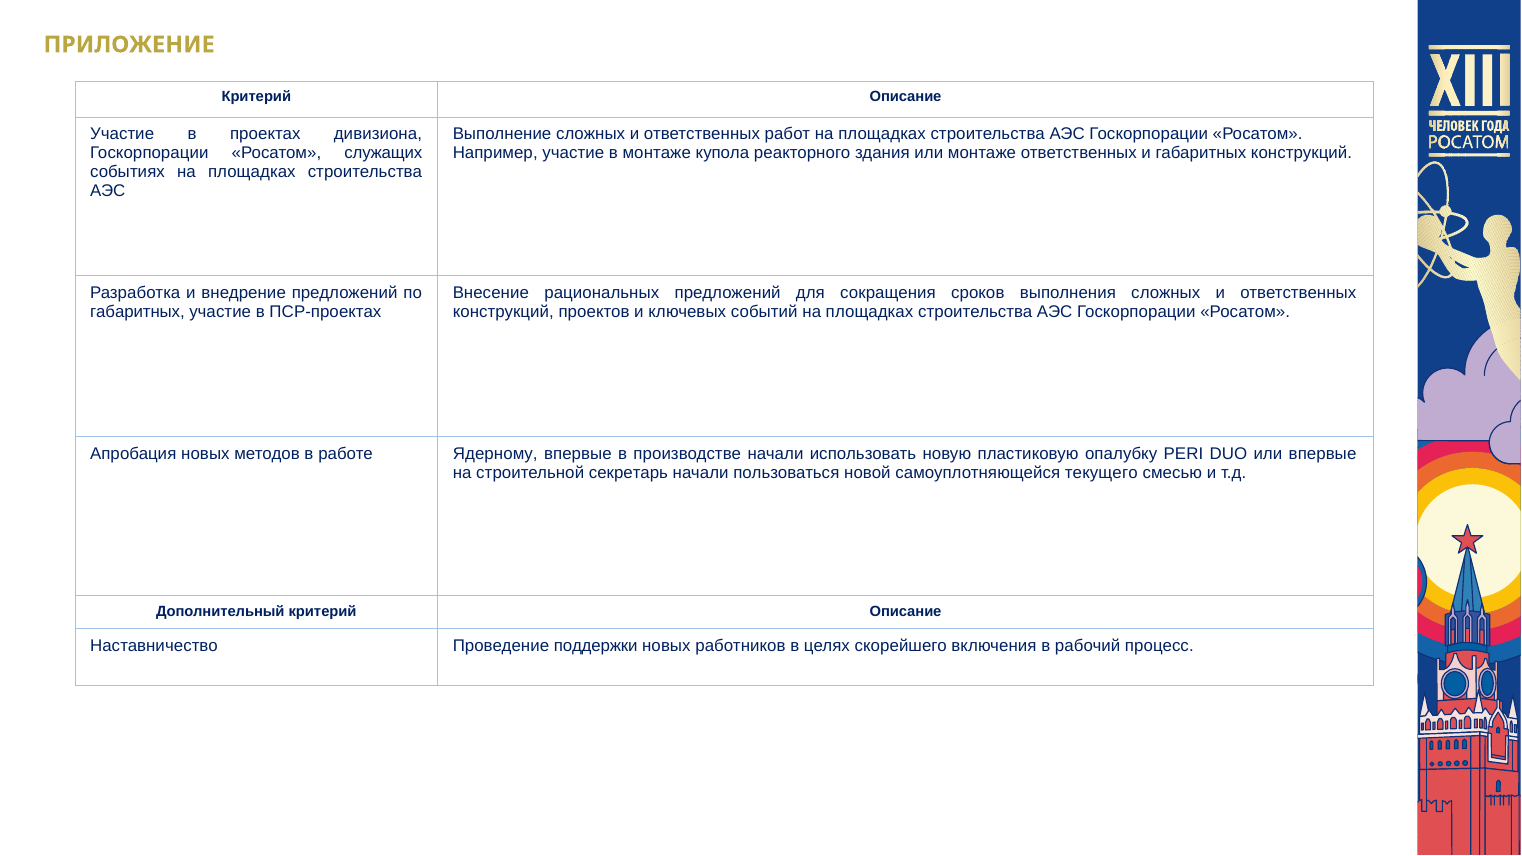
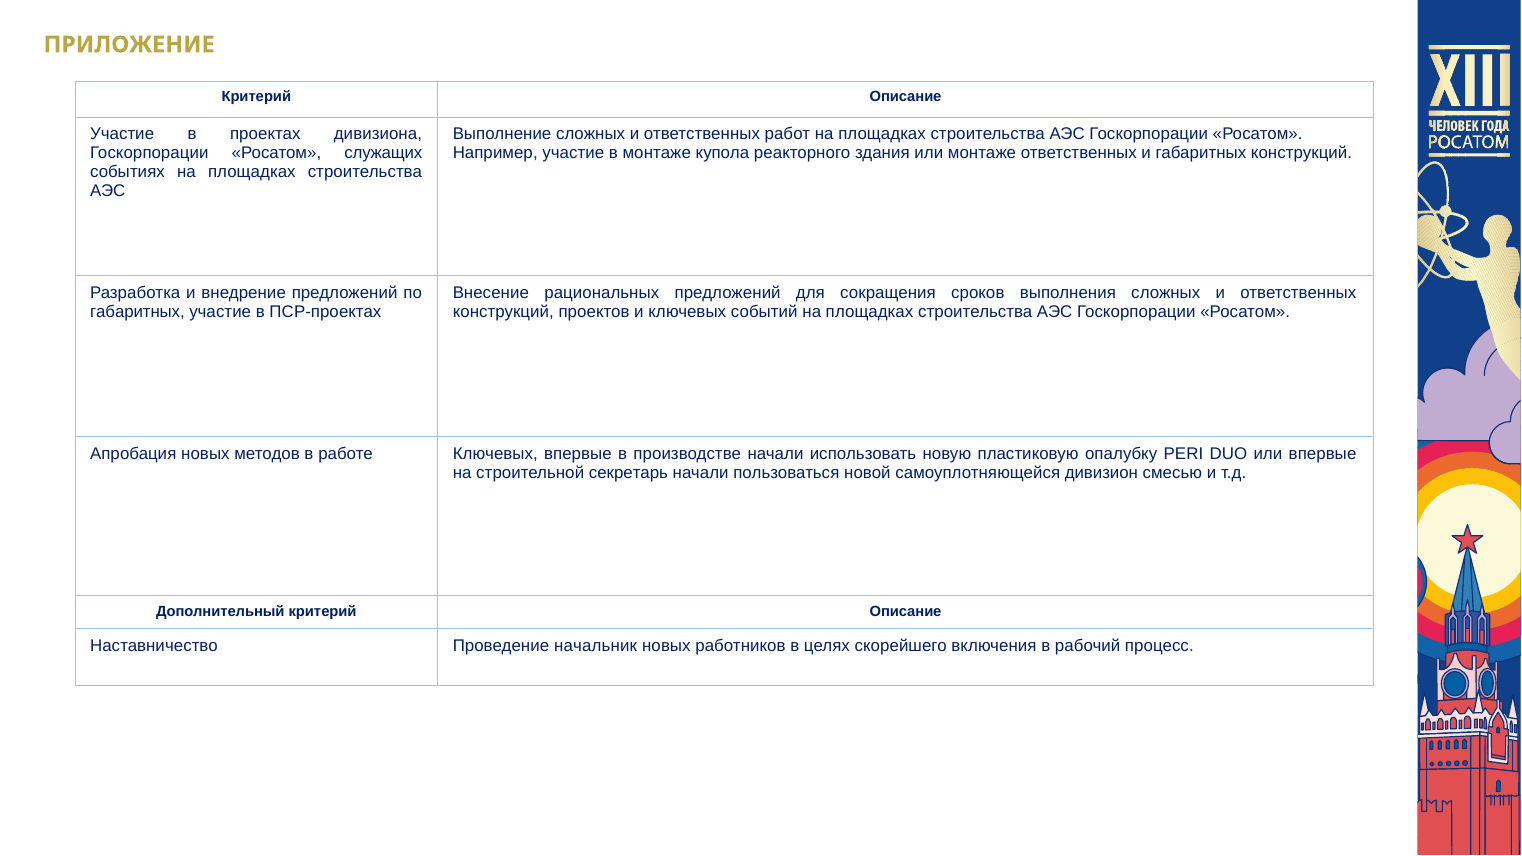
работе Ядерному: Ядерному -> Ключевых (495, 454)
текущего: текущего -> дивизион (1101, 473)
поддержки: поддержки -> начальник (596, 646)
